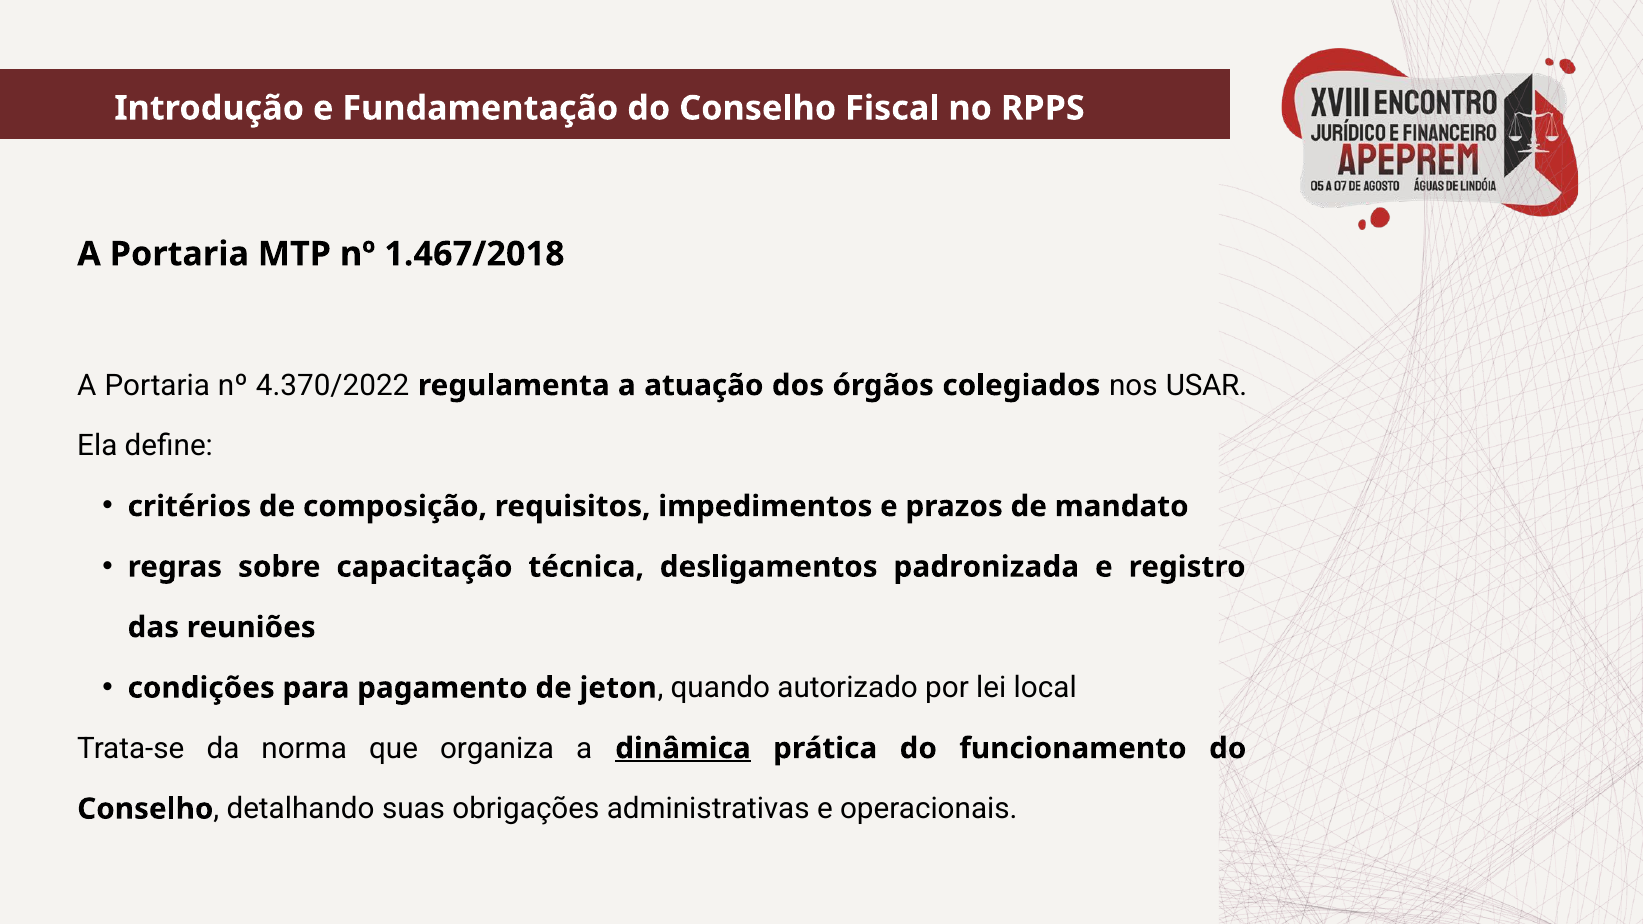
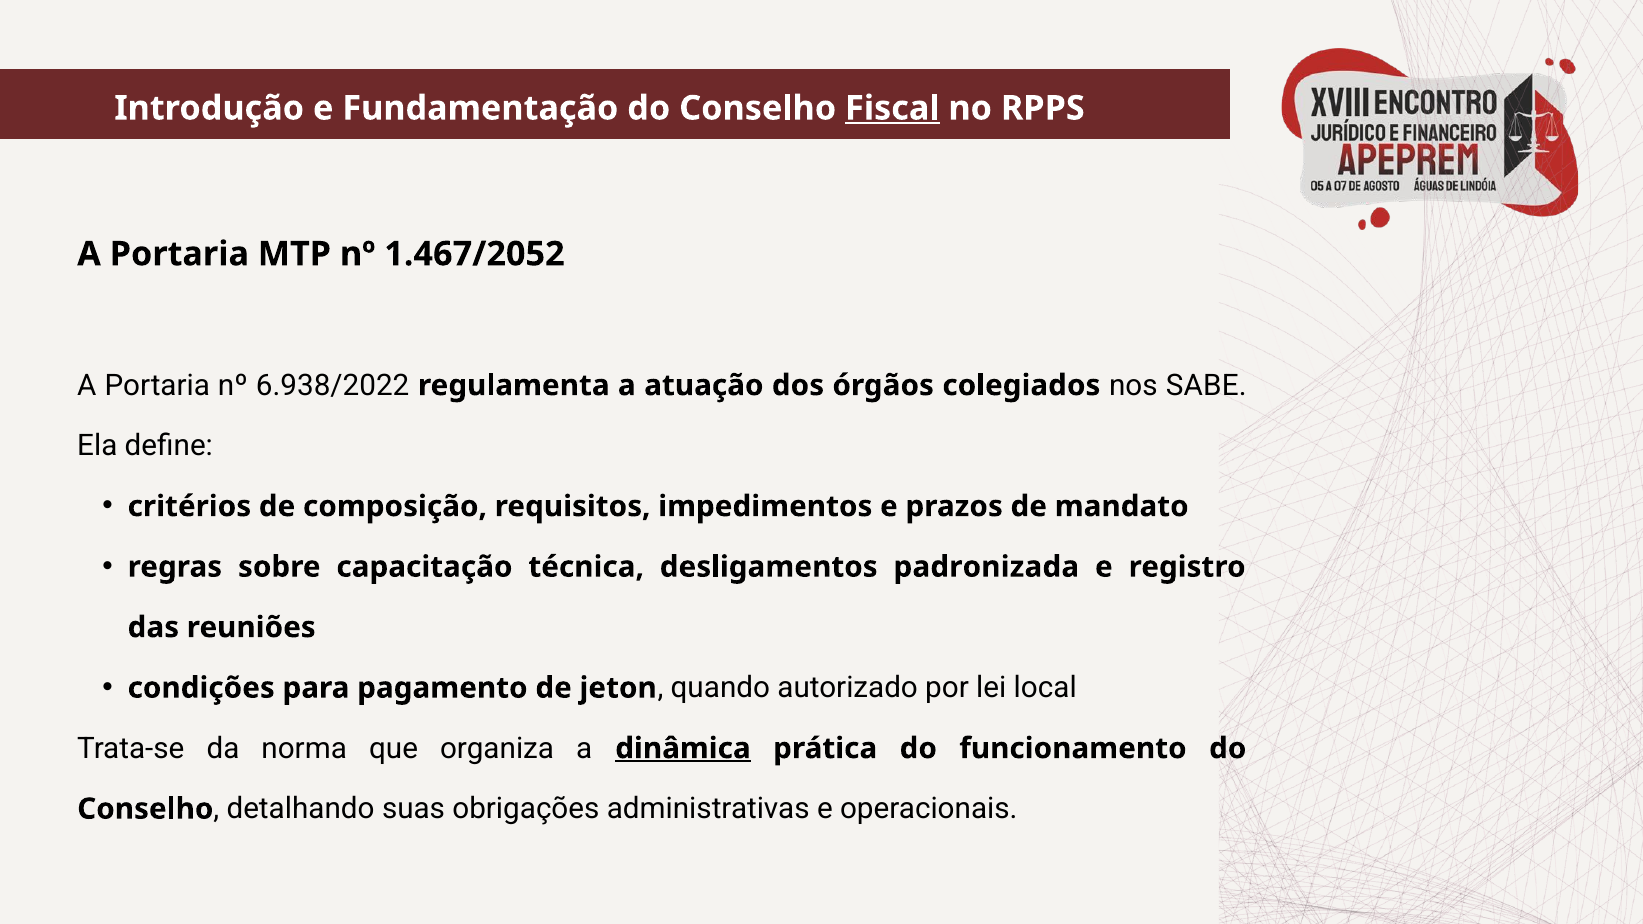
Fiscal underline: none -> present (892, 108)
1.467/2018: 1.467/2018 -> 1.467/2052 (474, 254)
4.370/2022: 4.370/2022 -> 6.938/2022 (333, 386)
USAR: USAR -> SABE (1206, 386)
